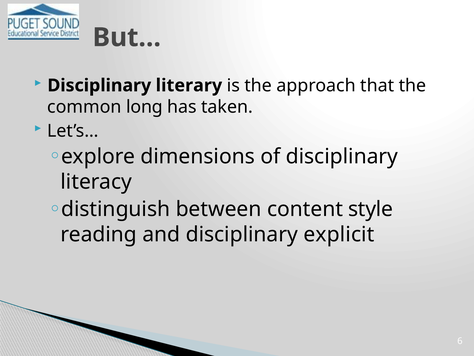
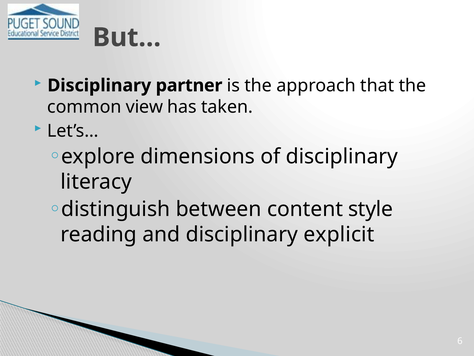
literary: literary -> partner (189, 85)
long: long -> view (144, 107)
